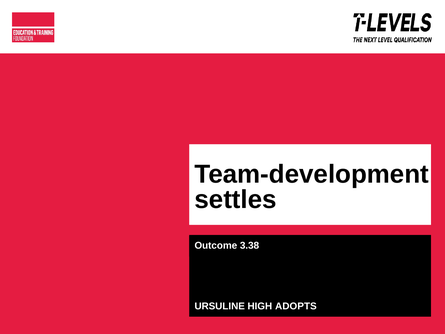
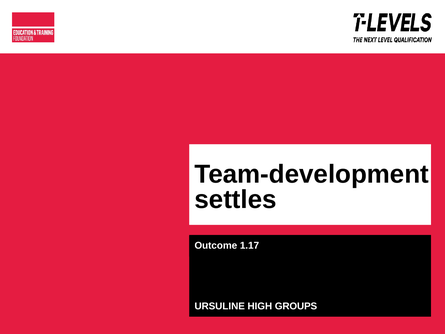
3.38: 3.38 -> 1.17 (250, 245)
ADOPTS: ADOPTS -> GROUPS (296, 306)
